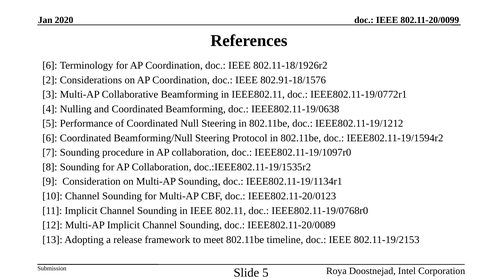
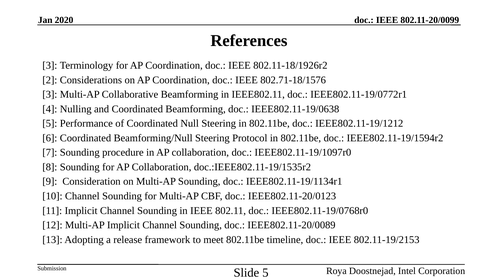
6: 6 -> 3 (50, 65)
802.91-18/1576: 802.91-18/1576 -> 802.71-18/1576 (293, 80)
